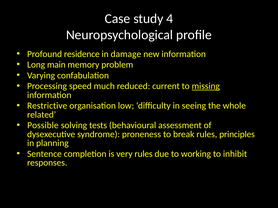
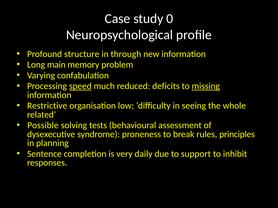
4: 4 -> 0 (170, 19)
residence: residence -> structure (82, 54)
damage: damage -> through (126, 54)
speed underline: none -> present (80, 86)
current: current -> deficits (166, 86)
very rules: rules -> daily (144, 154)
working: working -> support (196, 154)
